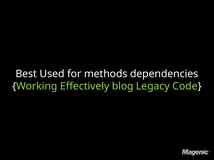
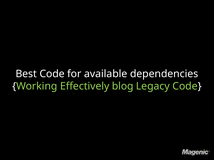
Best Used: Used -> Code (52, 74)
methods: methods -> available (106, 74)
